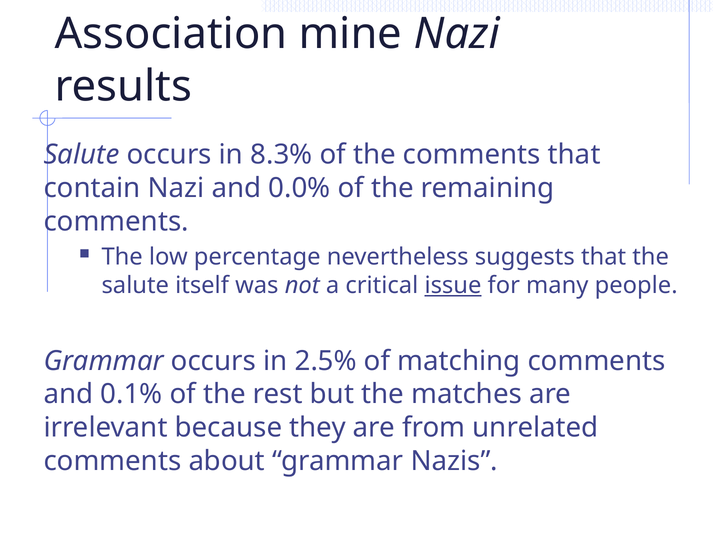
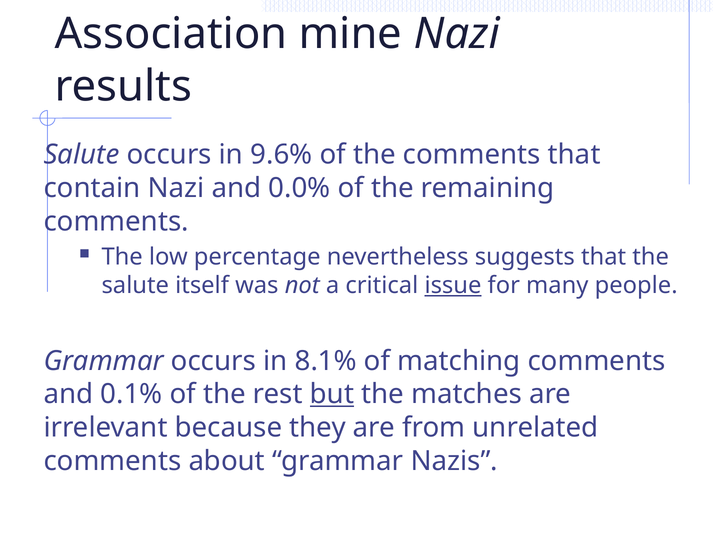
8.3%: 8.3% -> 9.6% (281, 155)
2.5%: 2.5% -> 8.1% (326, 361)
but underline: none -> present (332, 394)
